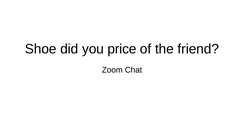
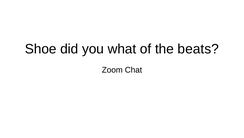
price: price -> what (122, 49)
friend: friend -> beats (198, 49)
